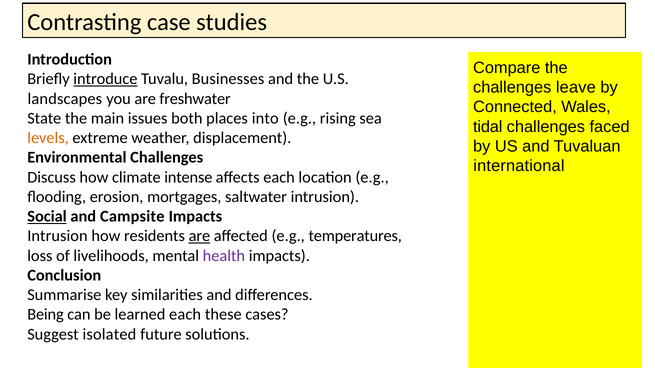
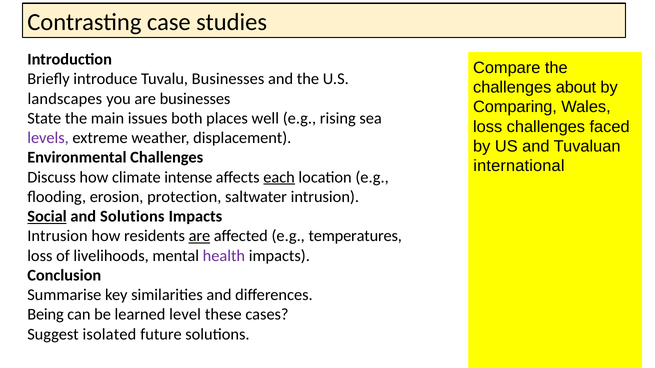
introduce underline: present -> none (105, 79)
leave: leave -> about (576, 88)
are freshwater: freshwater -> businesses (195, 99)
Connected: Connected -> Comparing (515, 107)
into: into -> well (265, 118)
tidal: tidal -> loss (488, 127)
levels colour: orange -> purple (48, 138)
each underline: none -> present (279, 177)
mortgages: mortgages -> protection (184, 197)
and Campsite: Campsite -> Solutions (132, 217)
learned each: each -> level (185, 315)
